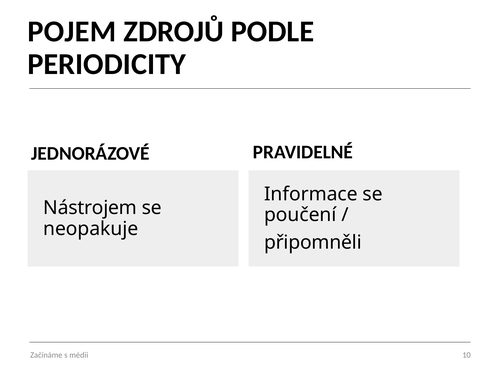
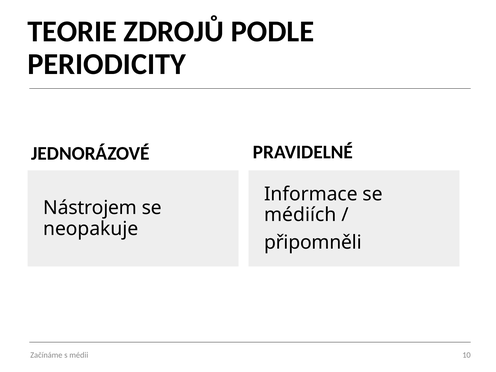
POJEM: POJEM -> TEORIE (72, 32)
poučení: poučení -> médiích (300, 215)
